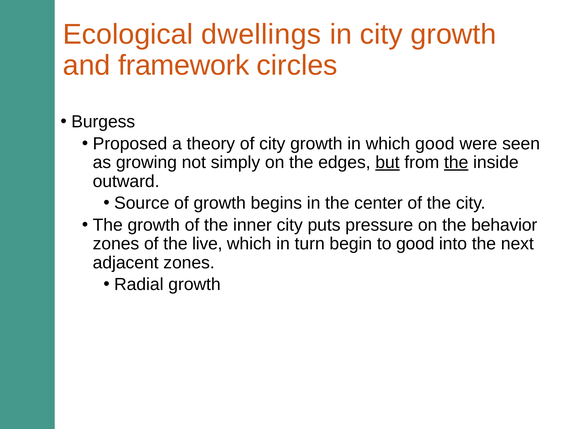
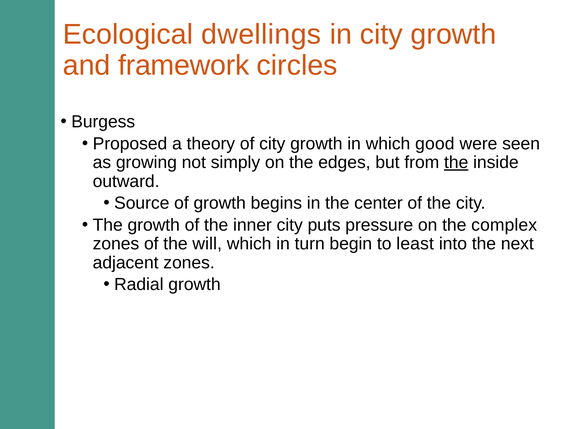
but underline: present -> none (387, 162)
behavior: behavior -> complex (504, 225)
live: live -> will (207, 244)
to good: good -> least (415, 244)
